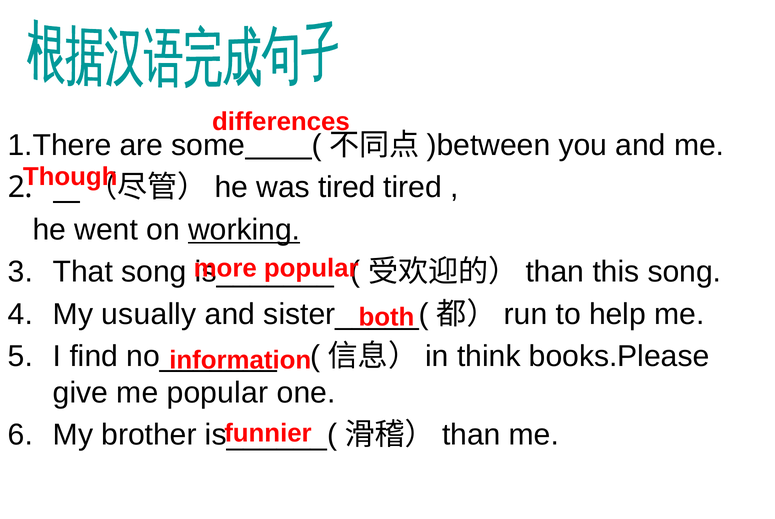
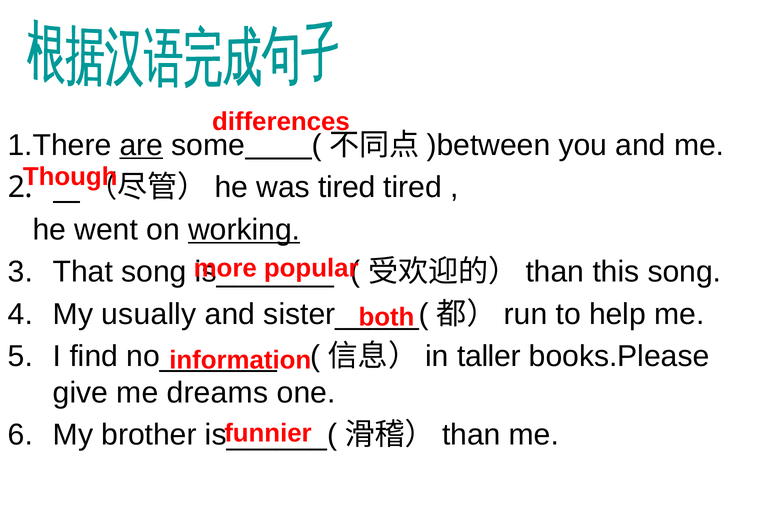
are underline: none -> present (141, 145)
think: think -> taller (489, 356)
me popular: popular -> dreams (217, 393)
